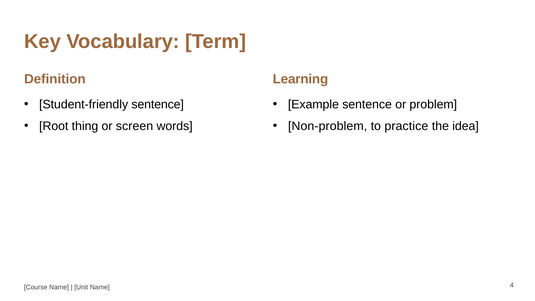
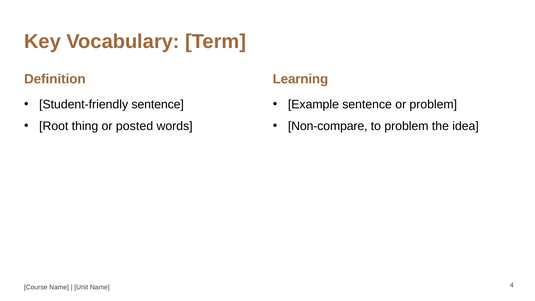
screen: screen -> posted (135, 126)
Non-problem: Non-problem -> Non-compare (328, 126)
to practice: practice -> problem (406, 126)
